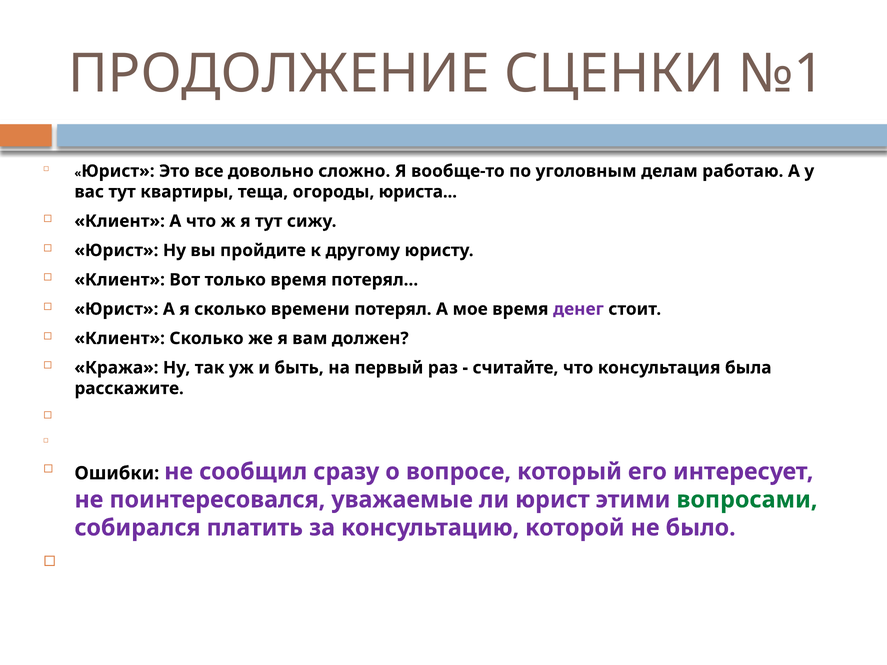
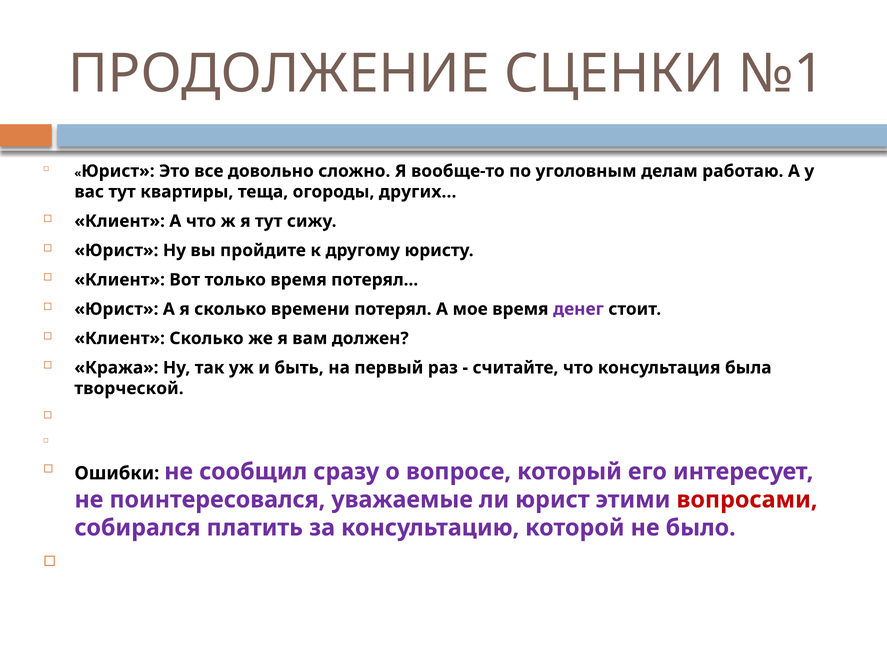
юриста: юриста -> других (418, 192)
расскажите: расскажите -> творческой (129, 389)
вопросами colour: green -> red (747, 500)
